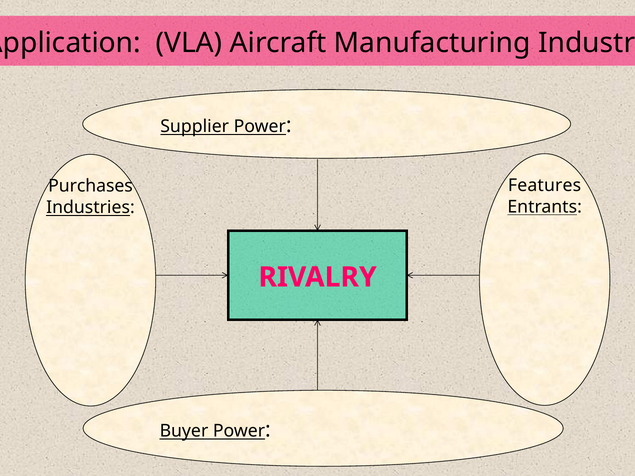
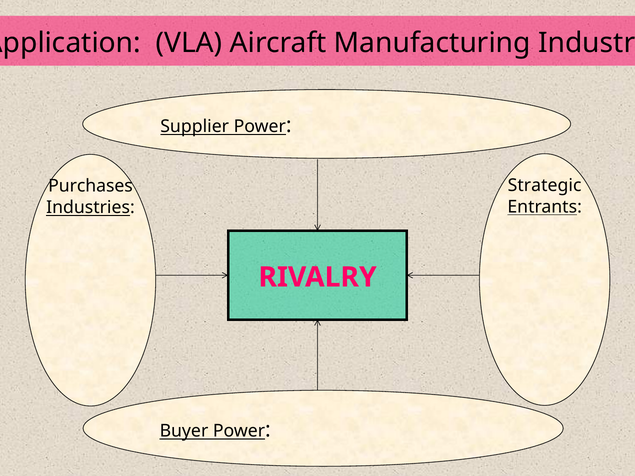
Features: Features -> Strategic (545, 186)
